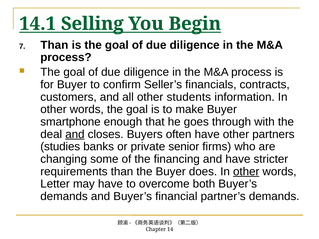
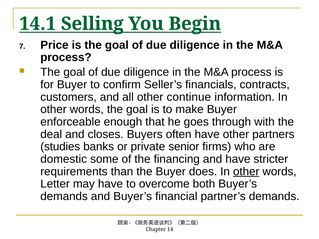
Than: Than -> Price (54, 45)
students: students -> continue (189, 97)
smartphone: smartphone -> enforceable (70, 122)
and underline: present -> none (75, 134)
changing: changing -> domestic (64, 159)
